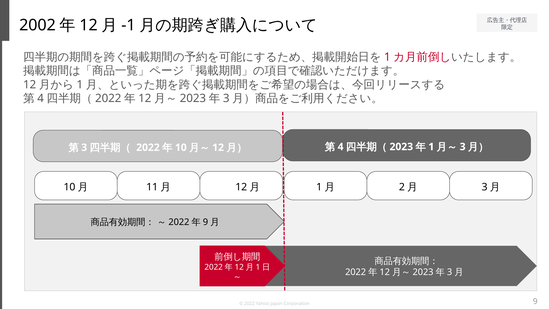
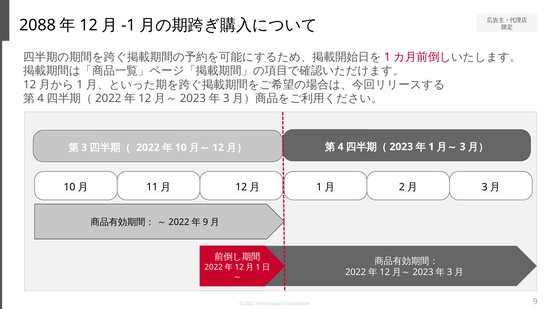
2002: 2002 -> 2088 (37, 25)
